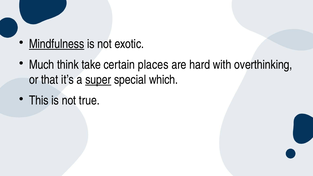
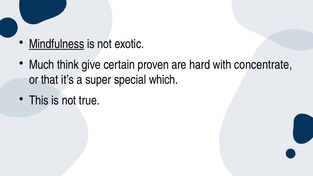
take: take -> give (91, 65)
places: places -> proven (153, 65)
overthinking: overthinking -> concentrate (263, 65)
super underline: present -> none (98, 80)
